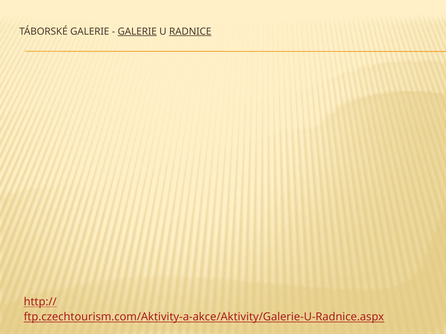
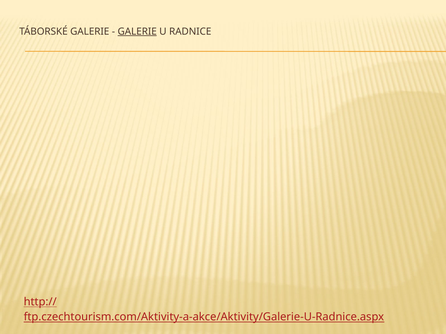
RADNICE underline: present -> none (190, 32)
